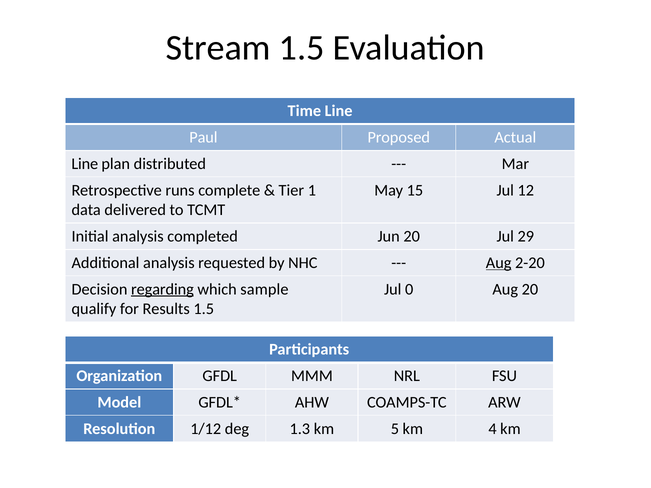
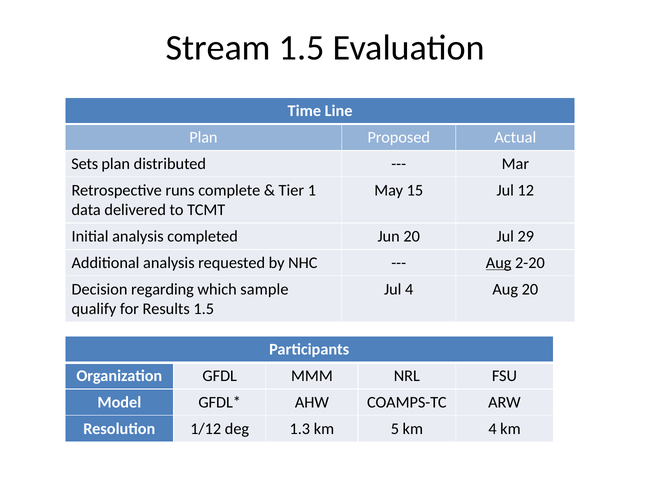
Paul: Paul -> Plan (203, 137)
Line: Line -> Sets (85, 164)
regarding underline: present -> none (162, 289)
Jul 0: 0 -> 4 (409, 289)
